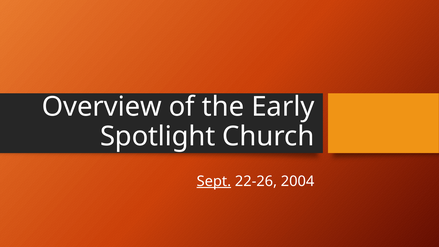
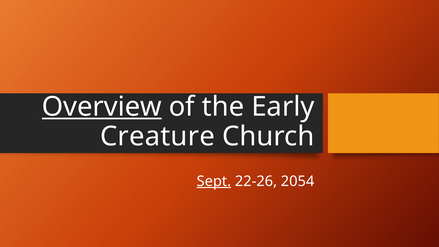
Overview underline: none -> present (102, 107)
Spotlight: Spotlight -> Creature (157, 136)
2004: 2004 -> 2054 (298, 181)
